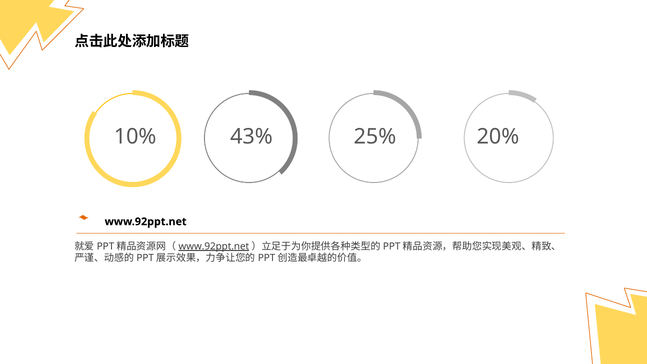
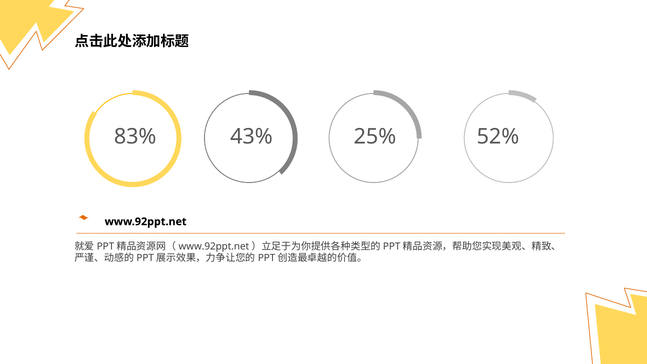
10%: 10% -> 83% (135, 137)
20%: 20% -> 52% (498, 137)
www.92ppt.net underline: present -> none (214, 246)
